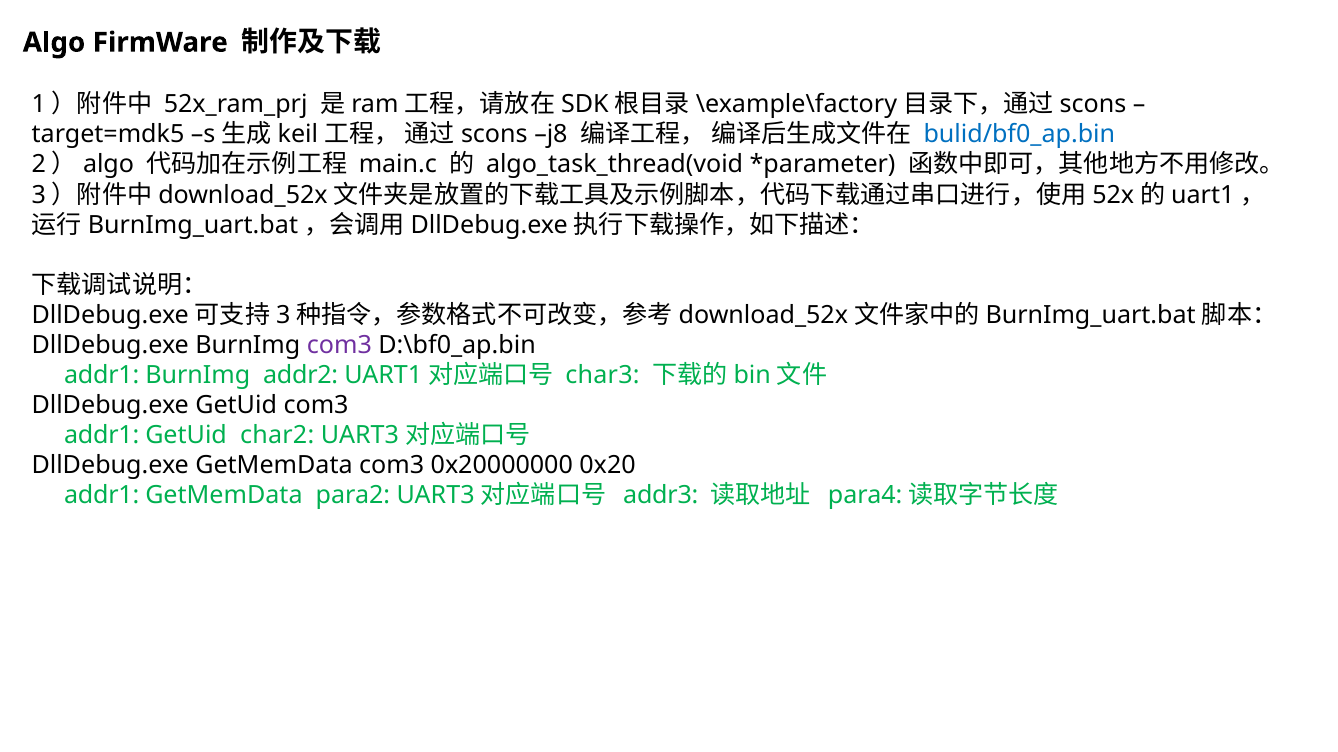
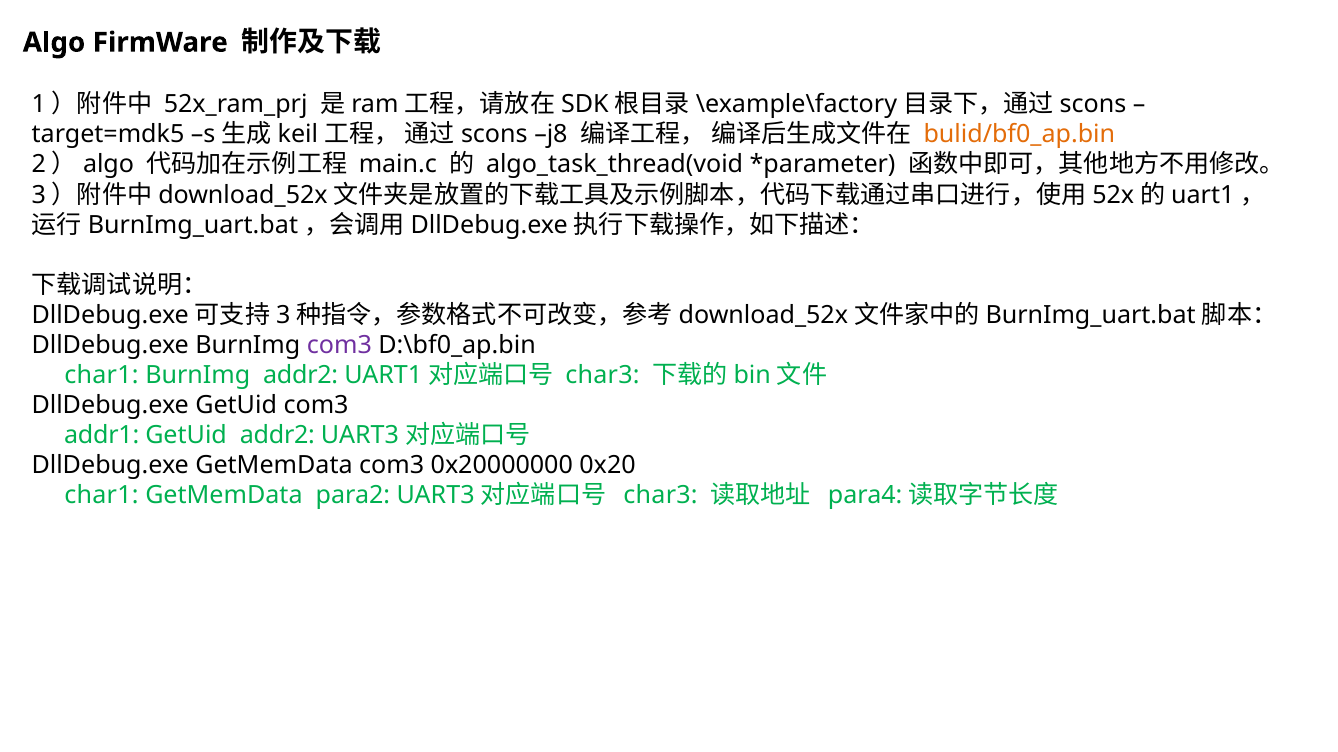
bulid/bf0_ap.bin colour: blue -> orange (1019, 135)
addr1: addr1 -> char1 (101, 376)
GetUid char2: char2 -> addr2 (277, 436)
addr1: addr1 -> char1 (101, 496)
addr3: addr3 -> char3 (661, 496)
